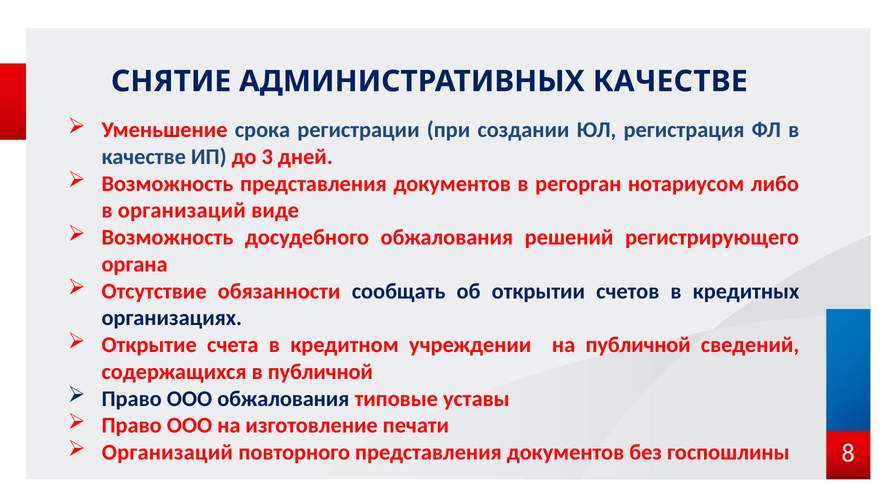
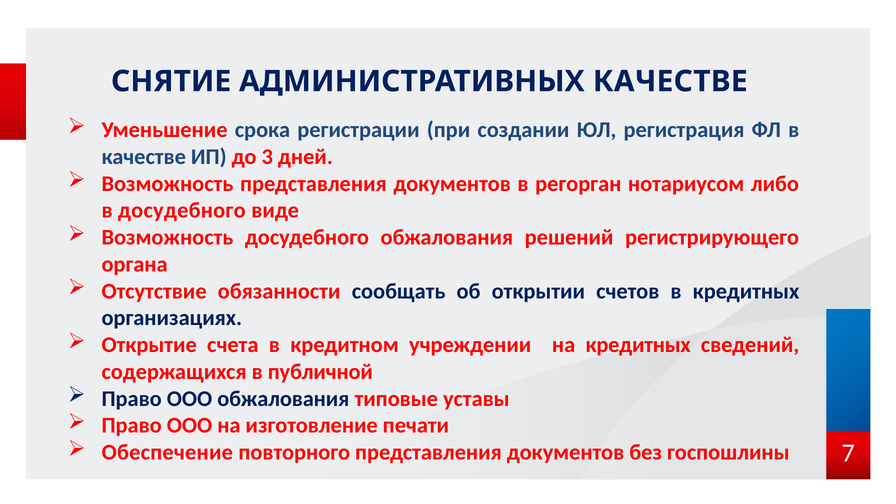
в организаций: организаций -> досудебного (182, 211)
на публичной: публичной -> кредитных (638, 345)
Организаций: Организаций -> Обеспечение (167, 452)
8: 8 -> 7 (848, 453)
